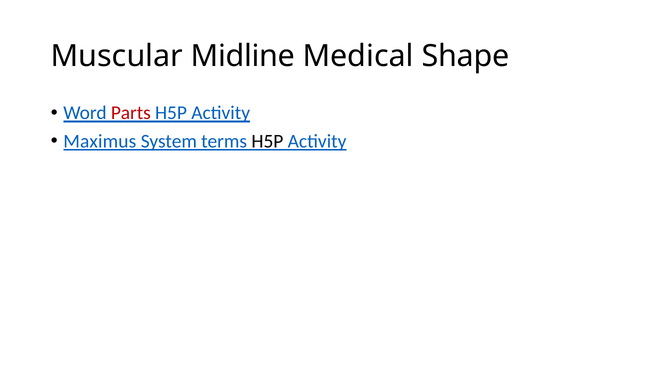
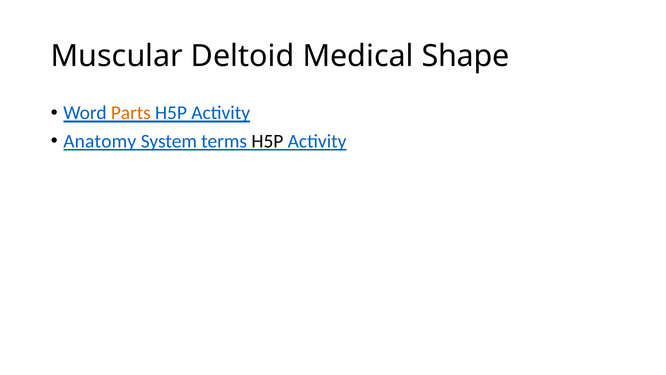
Midline: Midline -> Deltoid (243, 56)
Parts colour: red -> orange (131, 113)
Maximus: Maximus -> Anatomy (100, 141)
